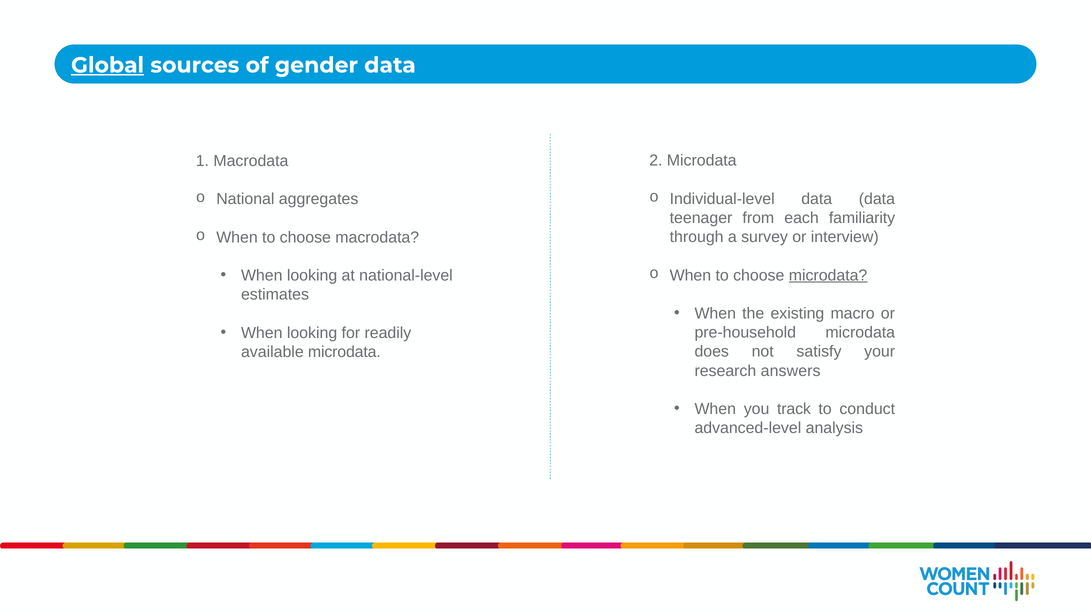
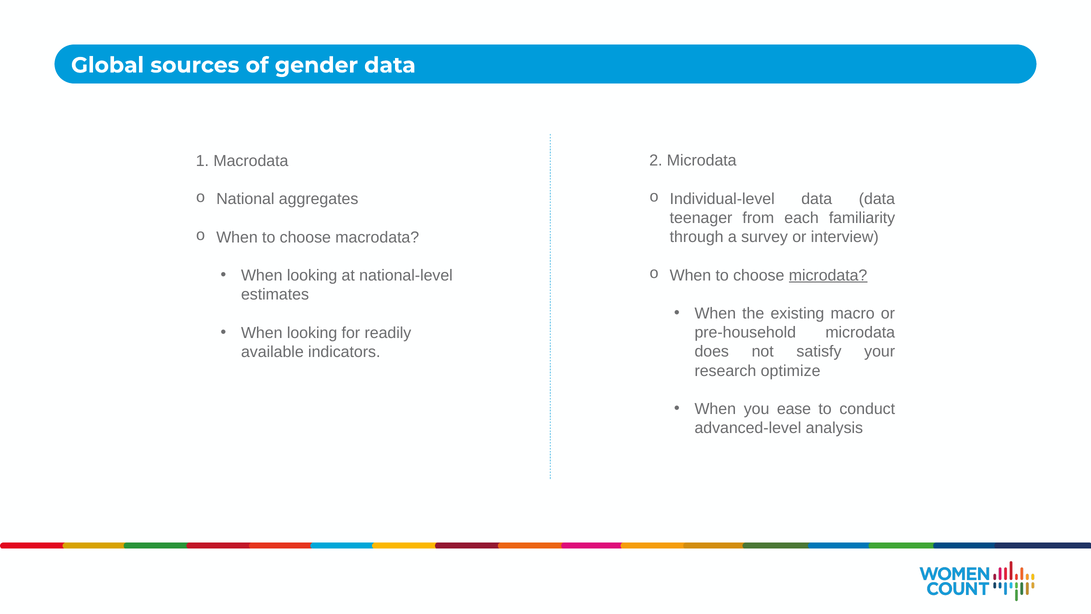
Global underline: present -> none (108, 65)
available microdata: microdata -> indicators (344, 352)
answers: answers -> optimize (791, 371)
track: track -> ease (794, 409)
